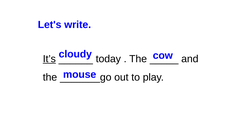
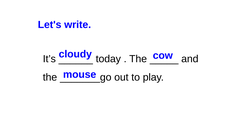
It’s underline: present -> none (49, 59)
